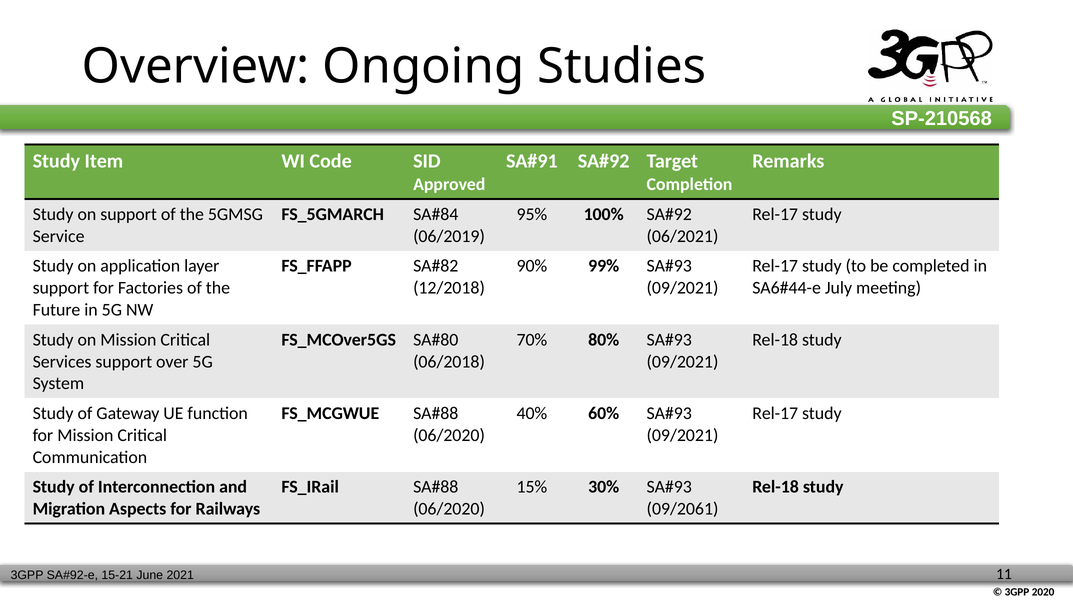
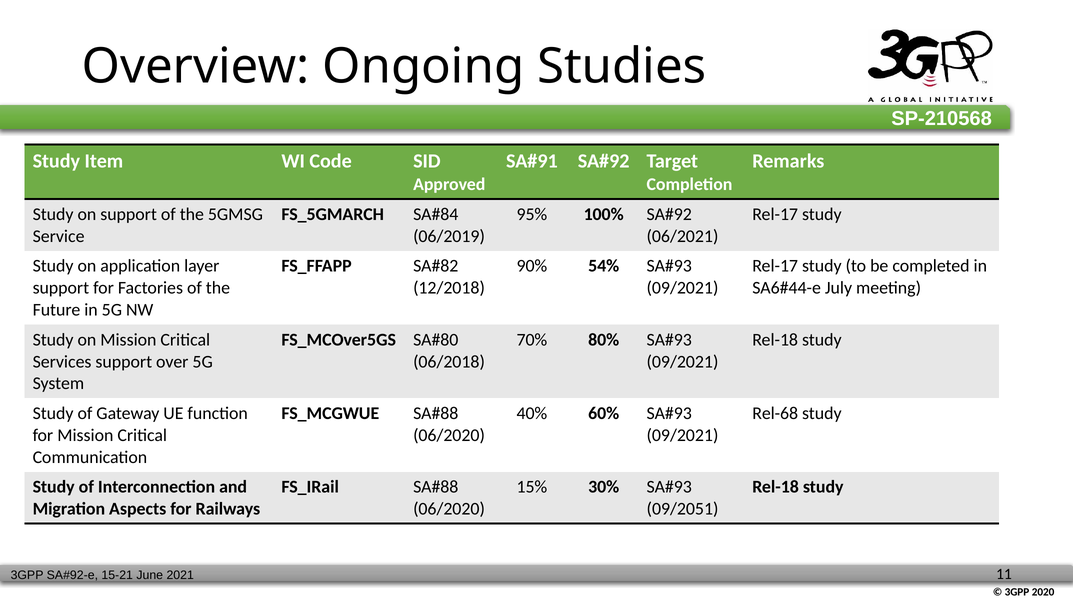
99%: 99% -> 54% (604, 266)
Rel-17: Rel-17 -> Rel-68 (775, 413)
09/2061: 09/2061 -> 09/2051 (683, 509)
